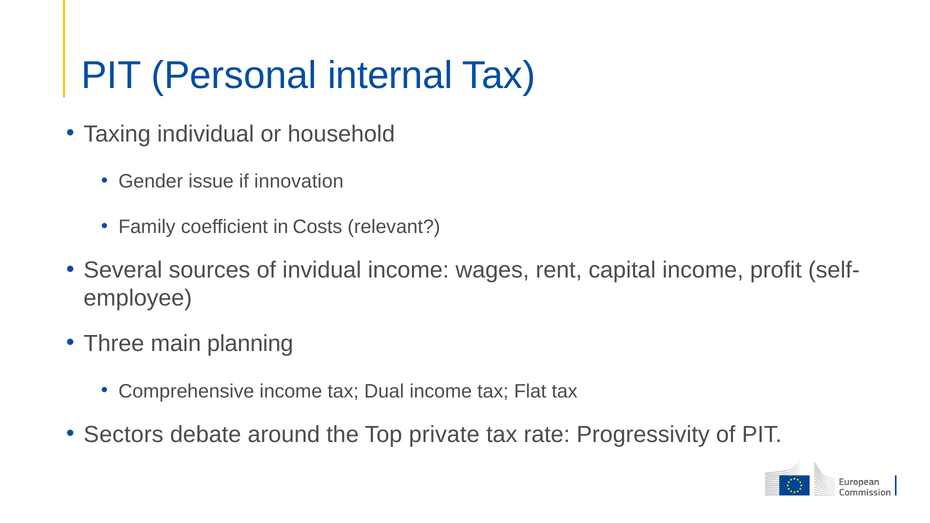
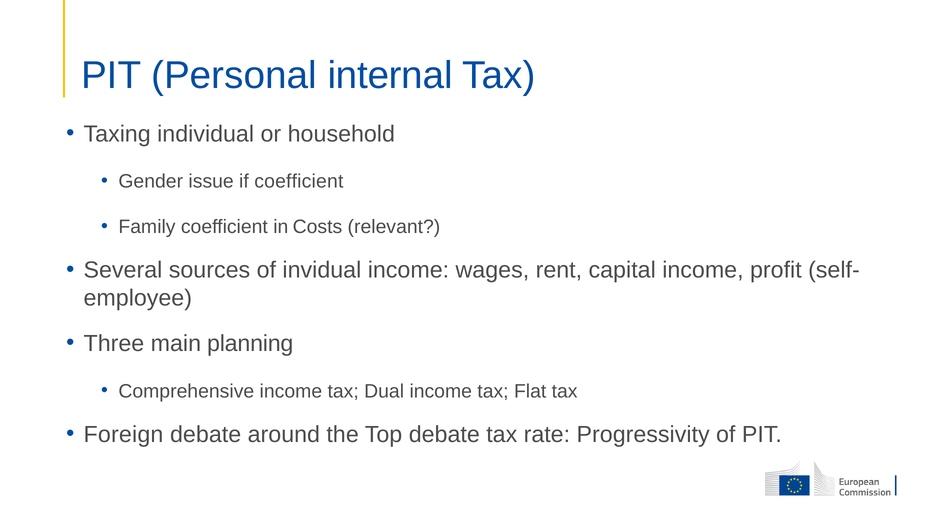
if innovation: innovation -> coefficient (299, 182)
Sectors: Sectors -> Foreign (124, 434)
Top private: private -> debate (444, 434)
